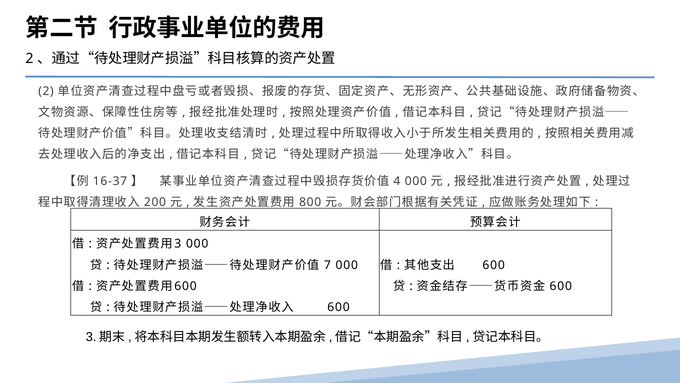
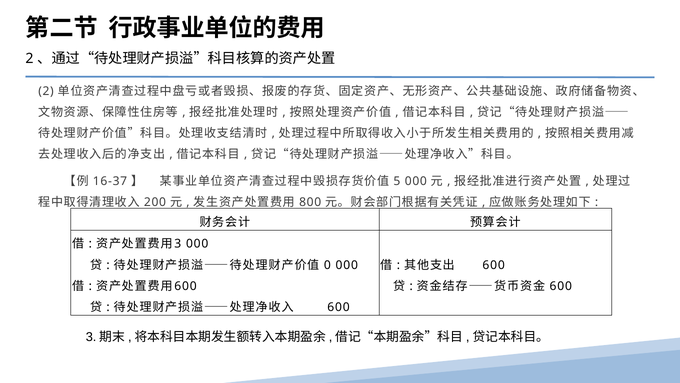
4: 4 -> 5 (397, 181)
7: 7 -> 0 (327, 265)
